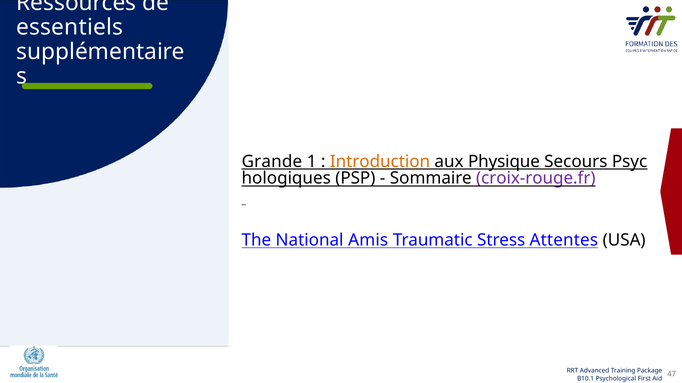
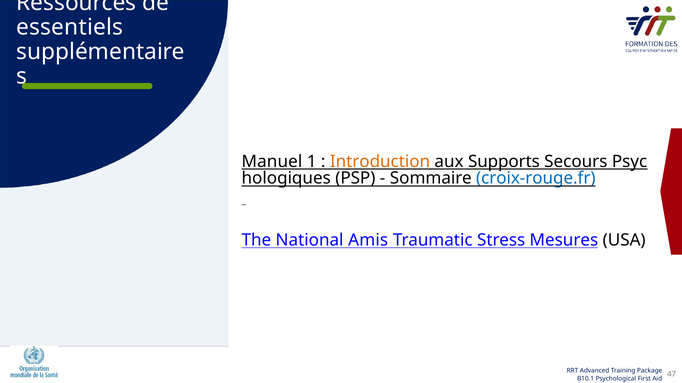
Grande: Grande -> Manuel (272, 162)
Physique: Physique -> Supports (504, 162)
croix-rouge.fr colour: purple -> blue (536, 178)
Attentes: Attentes -> Mesures (564, 240)
